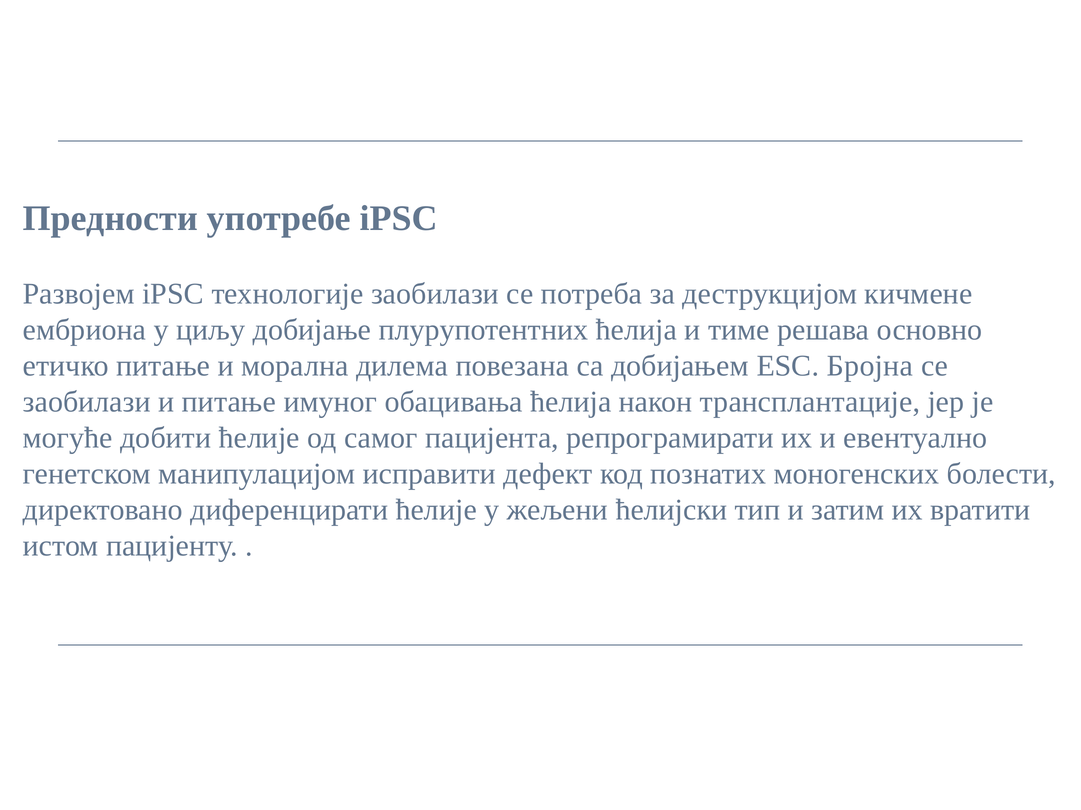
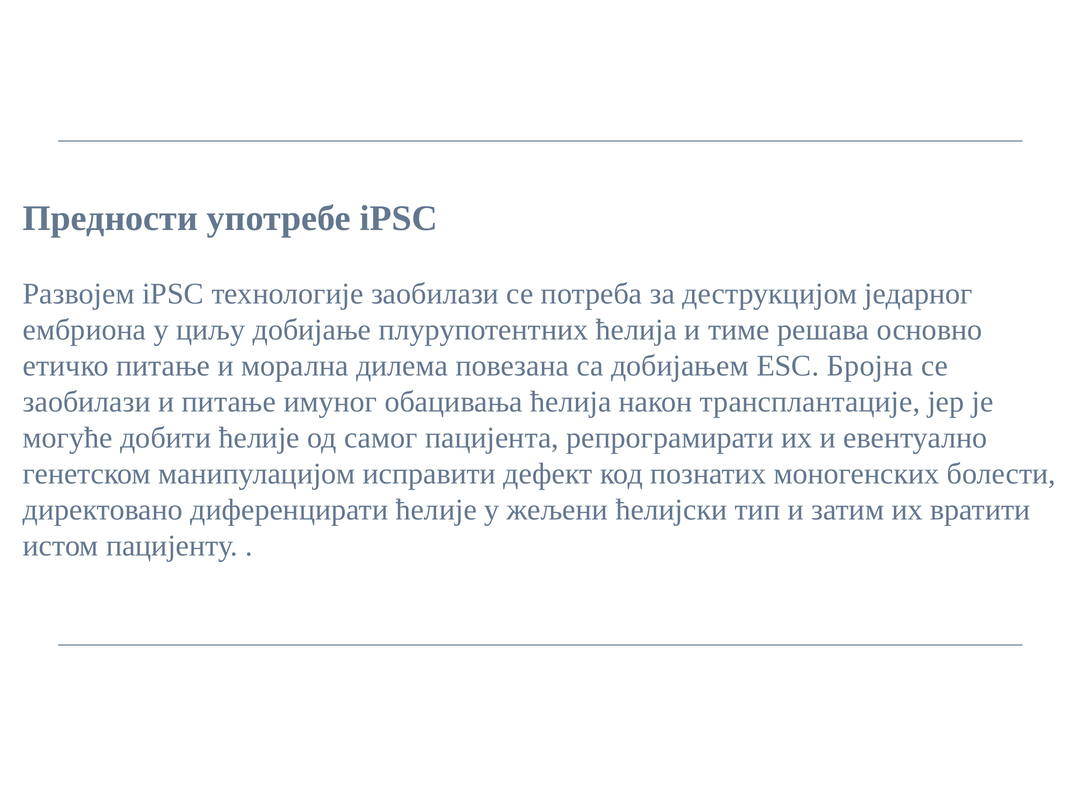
кичмене: кичмене -> једарног (918, 294)
